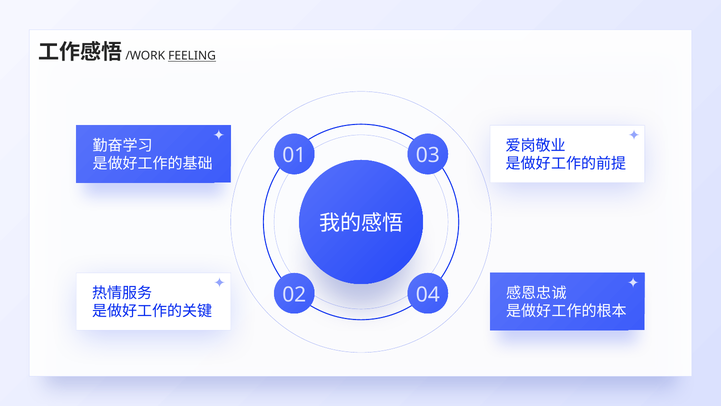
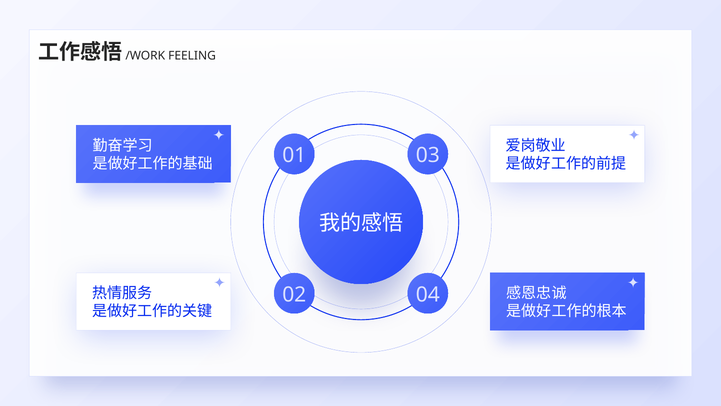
FEELING underline: present -> none (192, 56)
